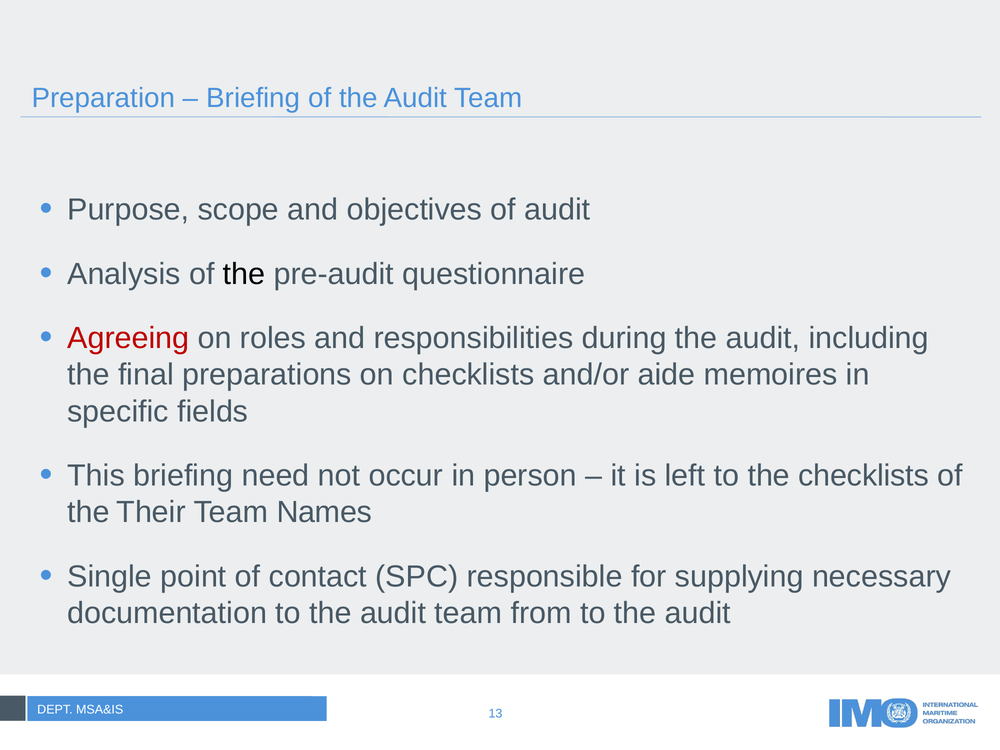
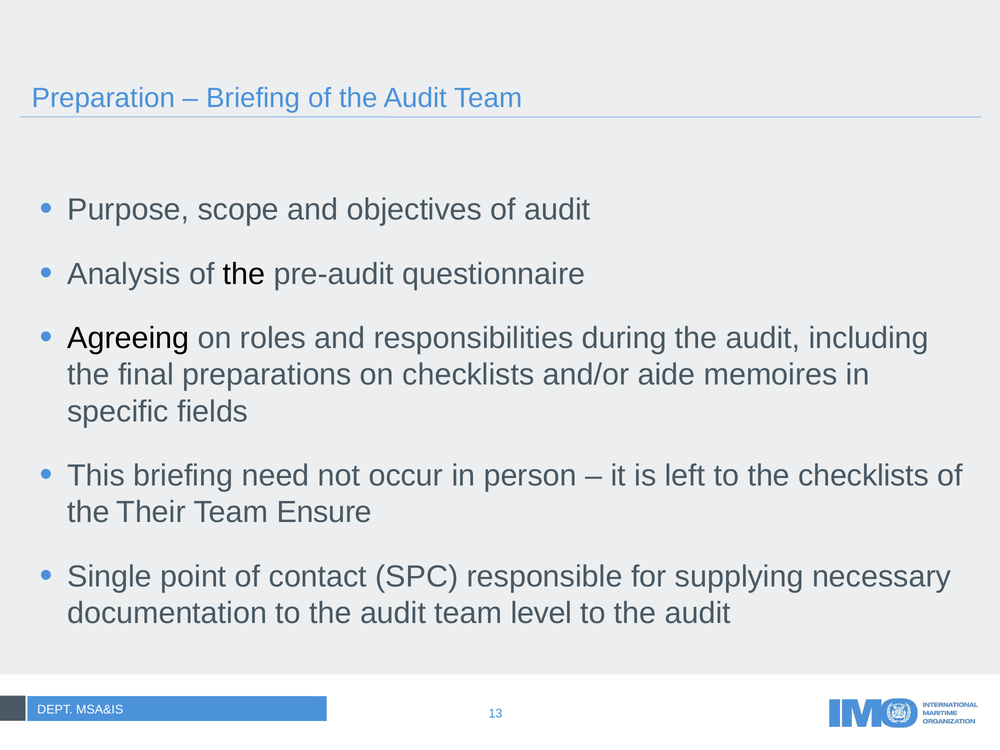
Agreeing colour: red -> black (128, 338)
Names: Names -> Ensure (324, 512)
from: from -> level (541, 613)
